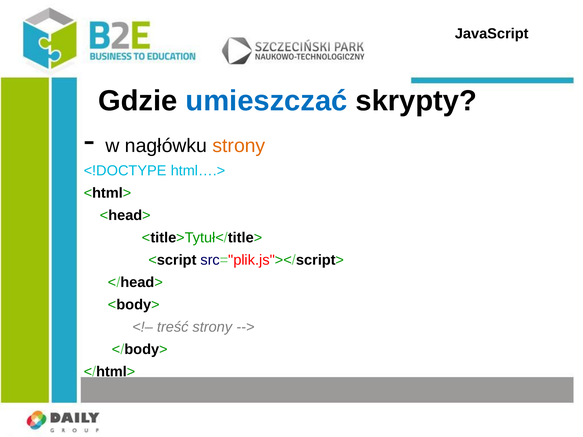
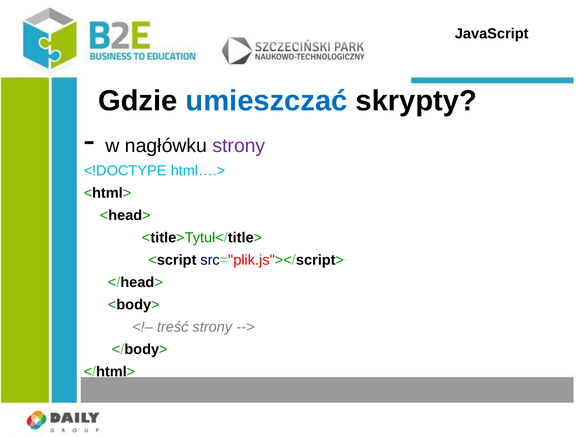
strony colour: orange -> purple (239, 146)
